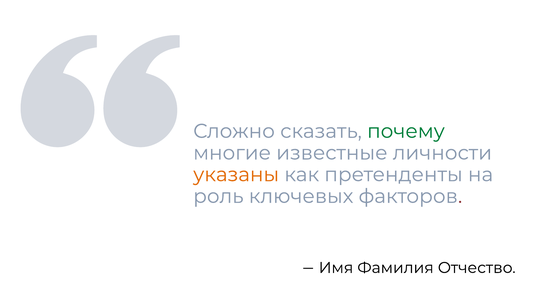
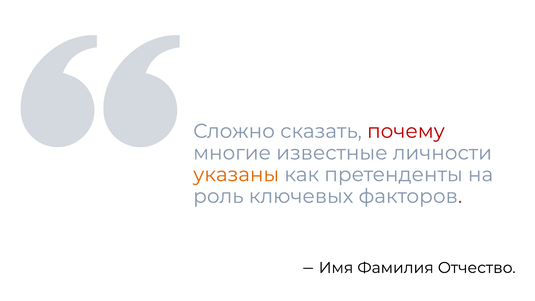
почему colour: green -> red (406, 131)
